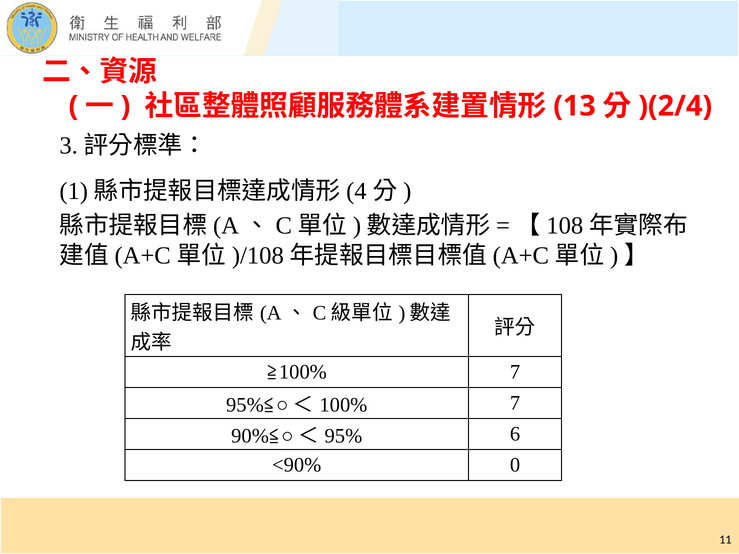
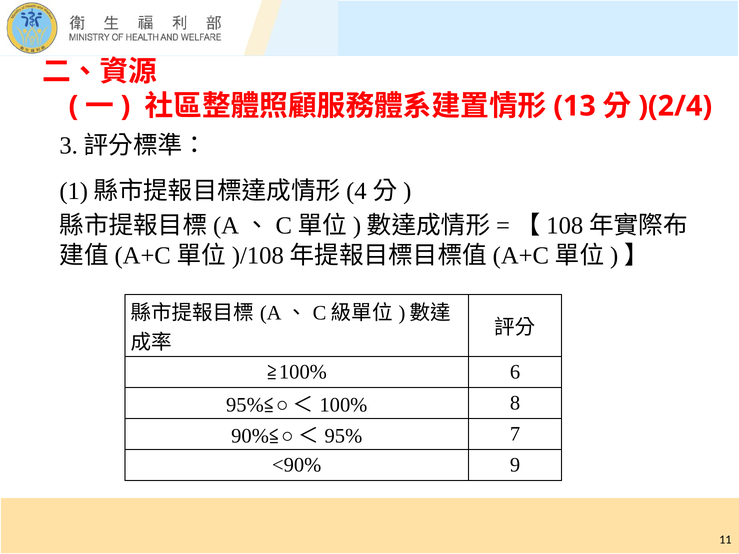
≧100% 7: 7 -> 6 (515, 372)
7: 7 -> 8 (515, 403)
6: 6 -> 7 (515, 434)
0: 0 -> 9 (515, 465)
